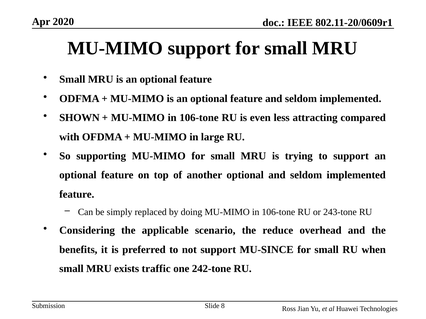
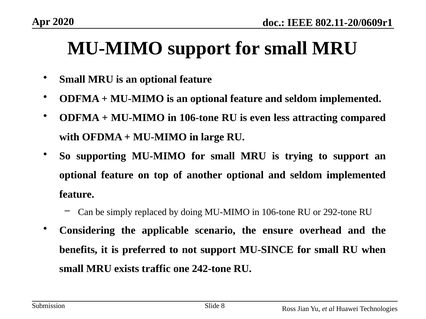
SHOWN: SHOWN -> ODFMA (79, 118)
243-tone: 243-tone -> 292-tone (340, 212)
reduce: reduce -> ensure (278, 231)
